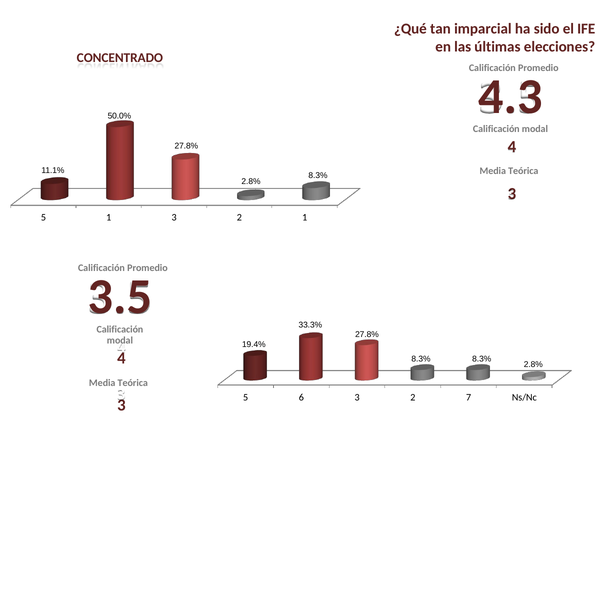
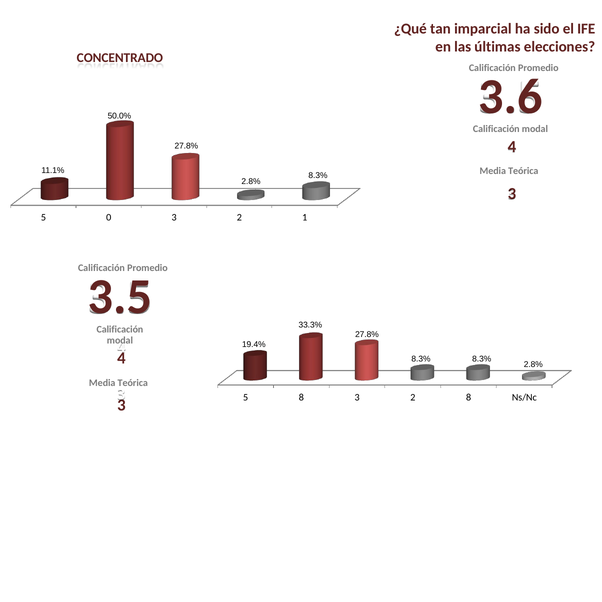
4.3: 4.3 -> 3.6 (510, 96)
5 1: 1 -> 0 (109, 218)
5 6: 6 -> 8 (301, 398)
2 7: 7 -> 8 (469, 398)
